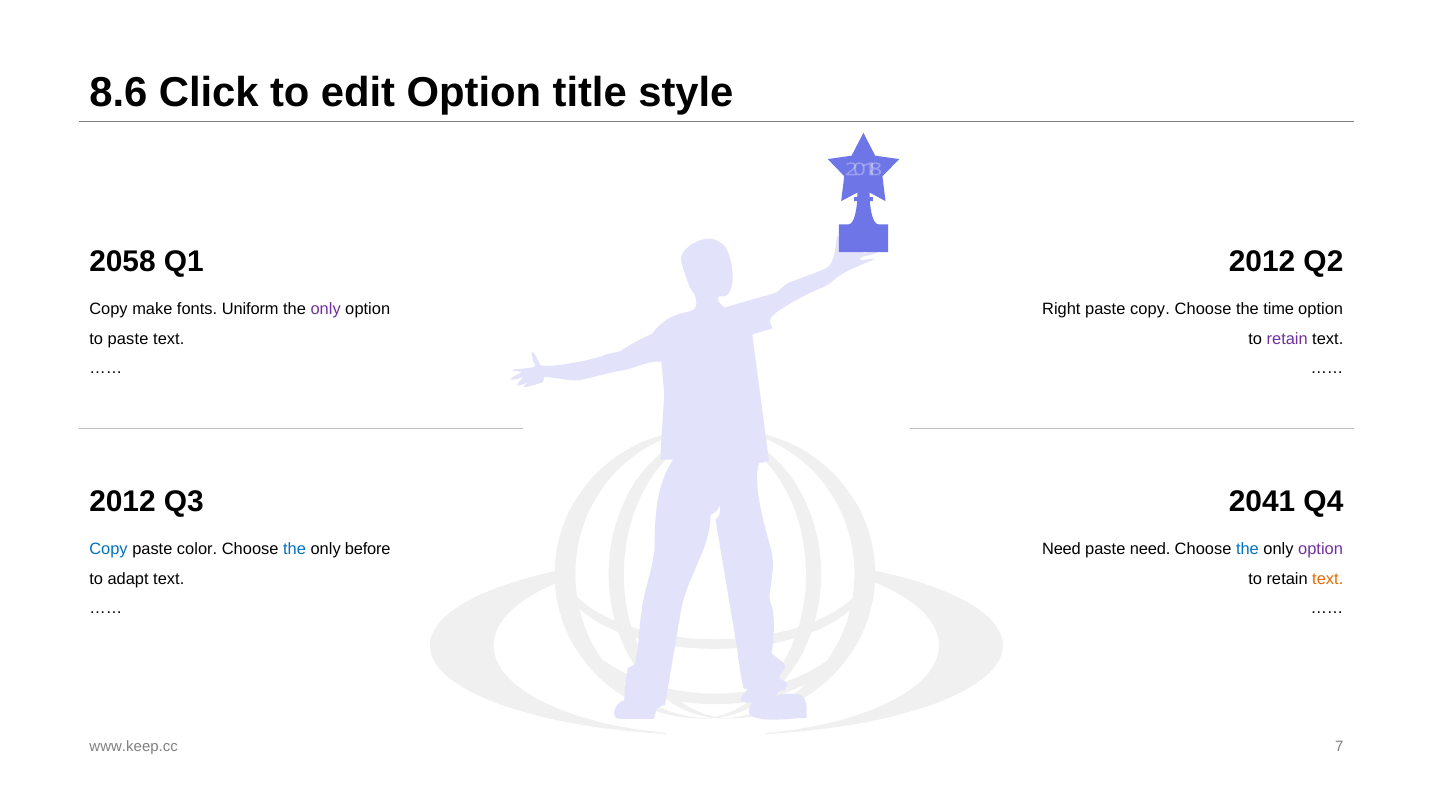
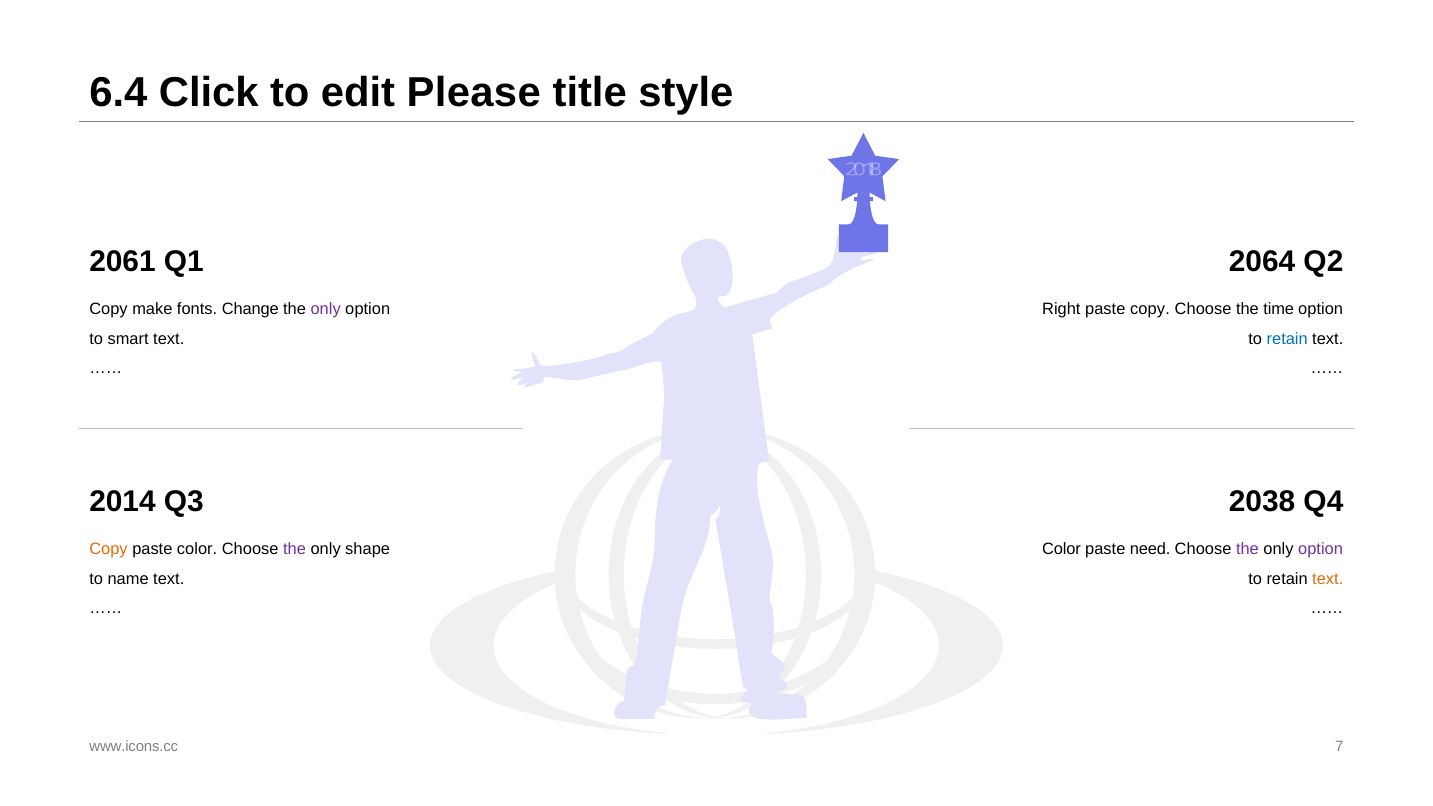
8.6: 8.6 -> 6.4 (118, 93)
edit Option: Option -> Please (474, 93)
2058: 2058 -> 2061 (123, 261)
2012: 2012 -> 2064 (1262, 261)
Uniform: Uniform -> Change (250, 309)
to paste: paste -> smart (128, 339)
retain colour: purple -> blue (1287, 339)
2012: 2012 -> 2014 (123, 502)
2041: 2041 -> 2038 (1262, 502)
Copy colour: blue -> orange (108, 549)
the colour: blue -> purple (295, 549)
before: before -> shape (368, 549)
Need: Need -> Color (1061, 549)
the colour: blue -> purple (1247, 549)
adapt: adapt -> name (128, 579)
www.keep.cc: www.keep.cc -> www.icons.cc (134, 747)
